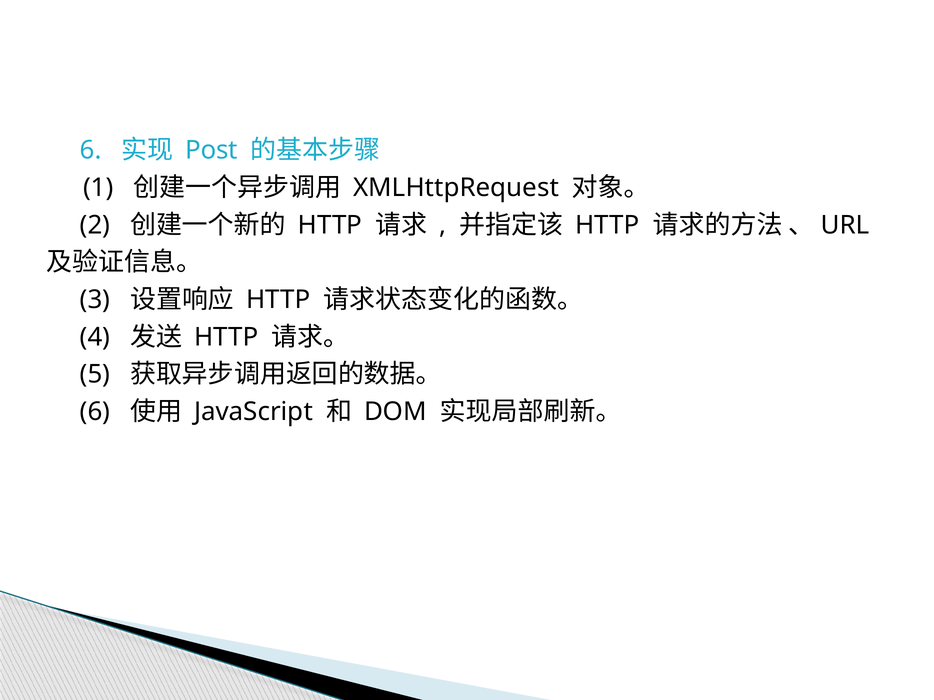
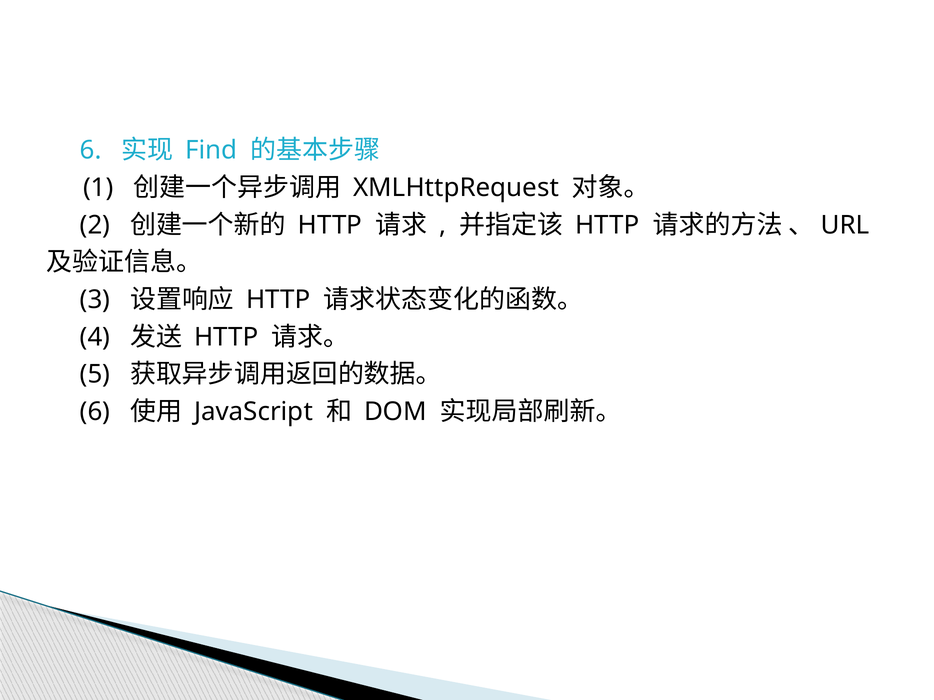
Post: Post -> Find (211, 150)
